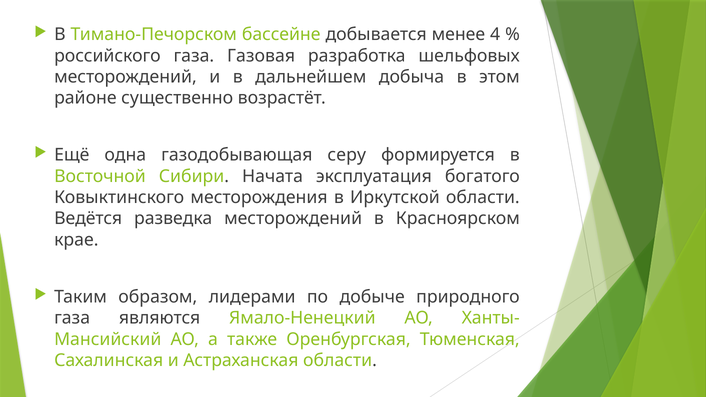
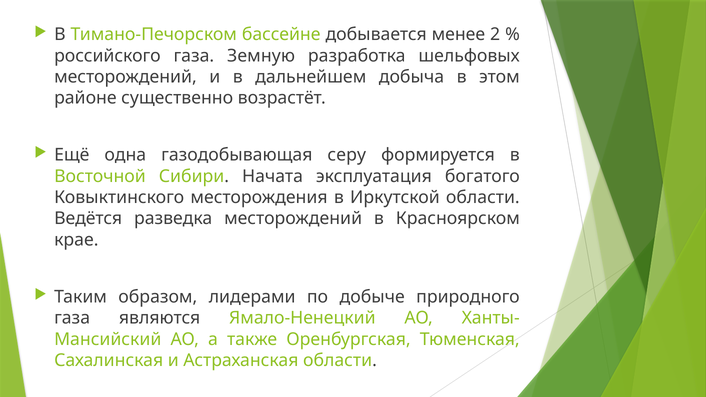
4: 4 -> 2 (495, 35)
Газовая: Газовая -> Земную (261, 56)
